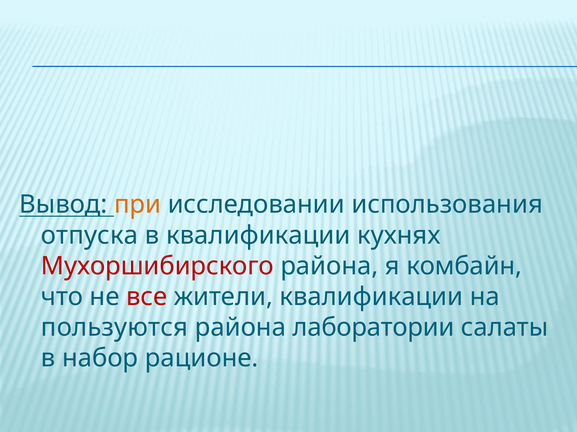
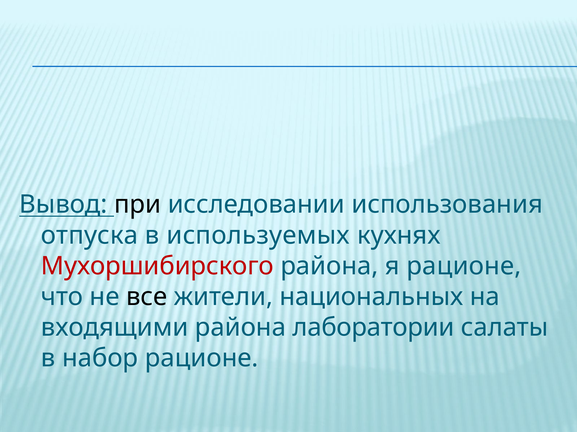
при colour: orange -> black (138, 205)
в квалификации: квалификации -> используемых (258, 236)
я комбайн: комбайн -> рационе (464, 266)
все colour: red -> black (147, 297)
жители квалификации: квалификации -> национальных (371, 297)
пользуются: пользуются -> входящими (115, 328)
